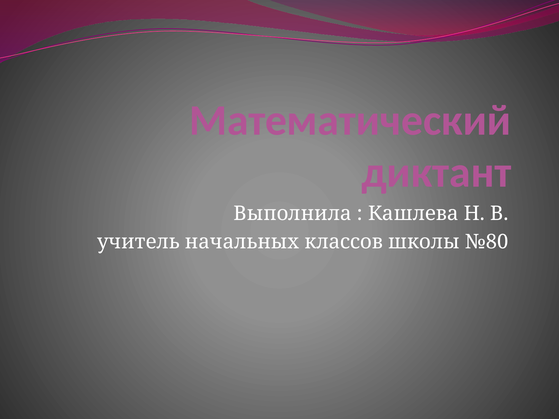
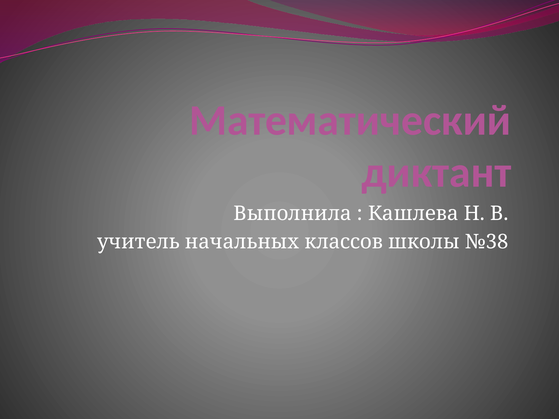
№80: №80 -> №38 (487, 242)
